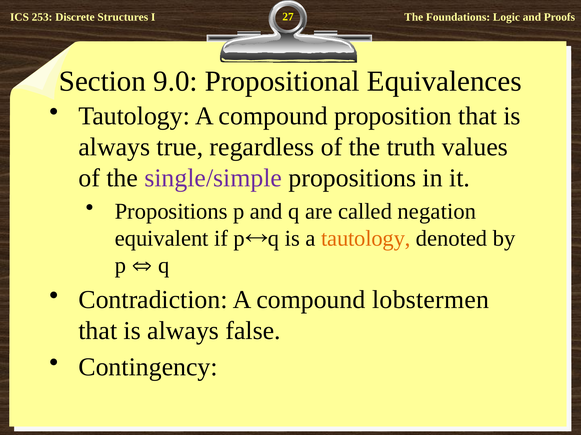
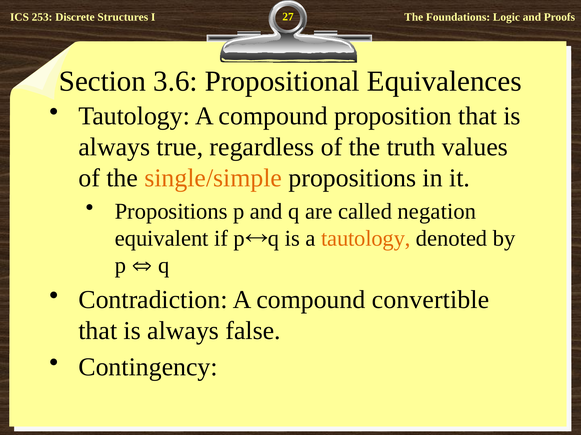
9.0: 9.0 -> 3.6 (175, 81)
single/simple colour: purple -> orange (213, 178)
lobstermen: lobstermen -> convertible (431, 300)
